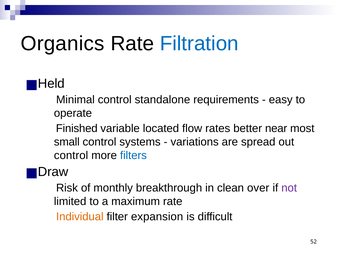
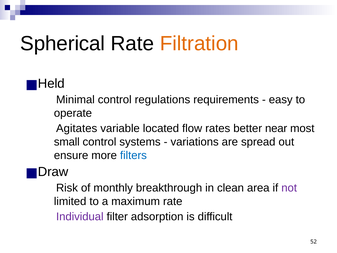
Organics: Organics -> Spherical (63, 44)
Filtration colour: blue -> orange (199, 44)
standalone: standalone -> regulations (162, 100)
Finished: Finished -> Agitates (77, 128)
control: control -> ensure (71, 155)
over: over -> area (258, 188)
Individual colour: orange -> purple (80, 216)
expansion: expansion -> adsorption (157, 216)
